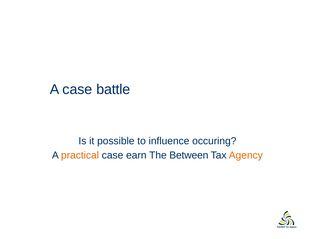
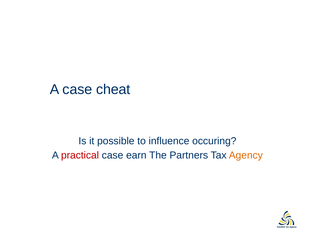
battle: battle -> cheat (113, 89)
practical colour: orange -> red (80, 156)
Between: Between -> Partners (189, 156)
